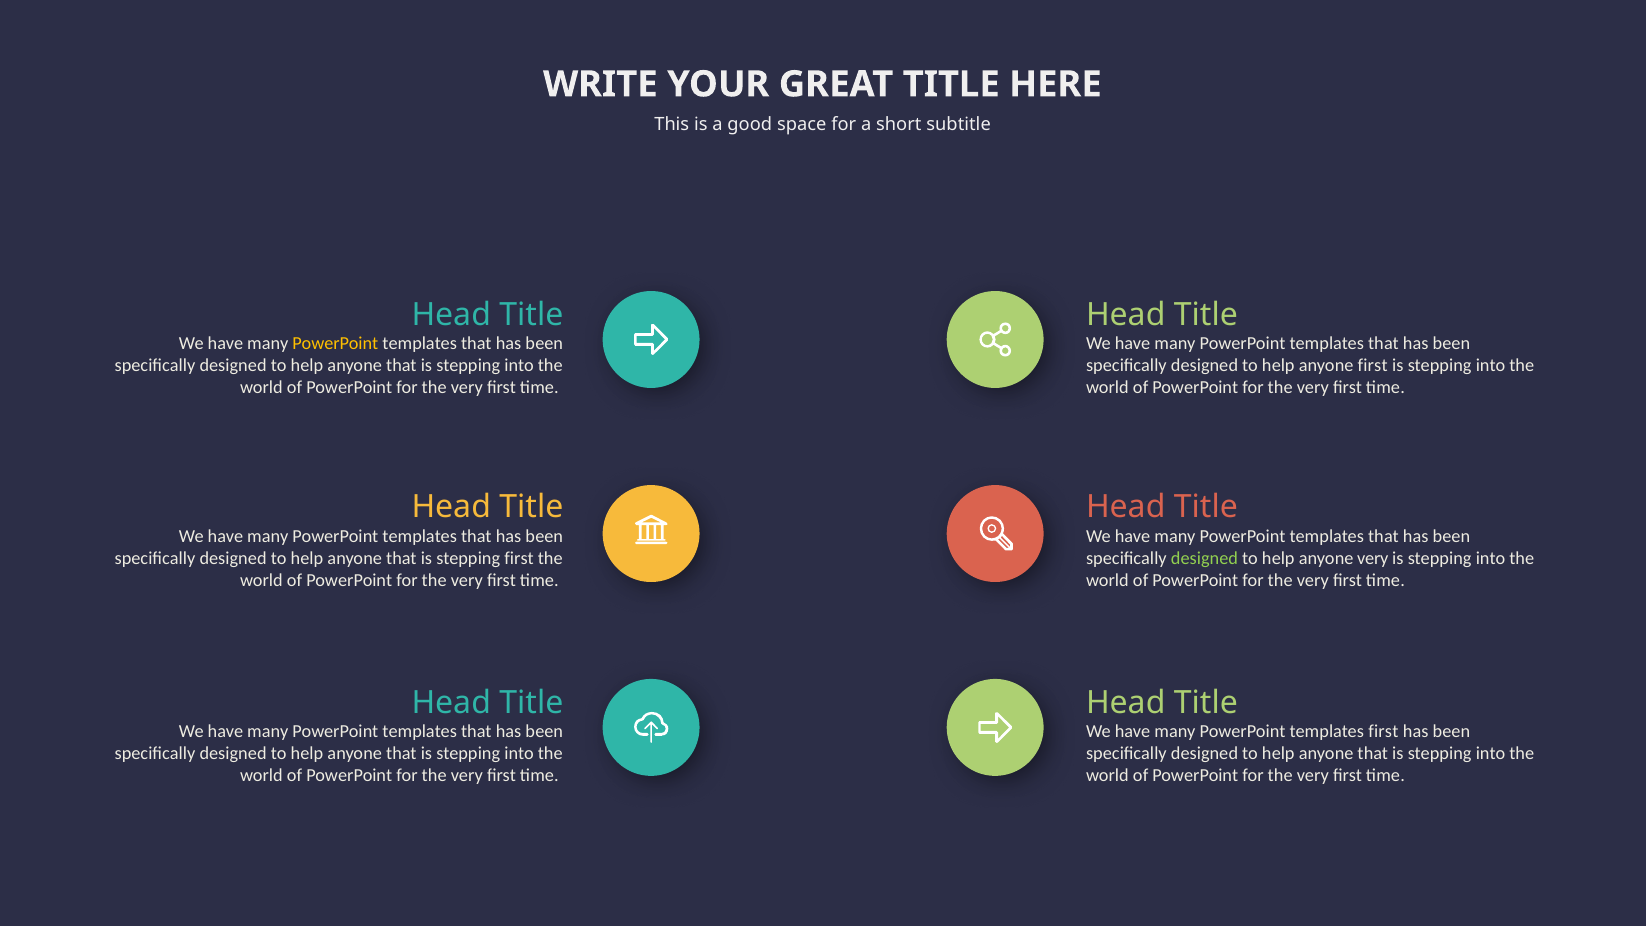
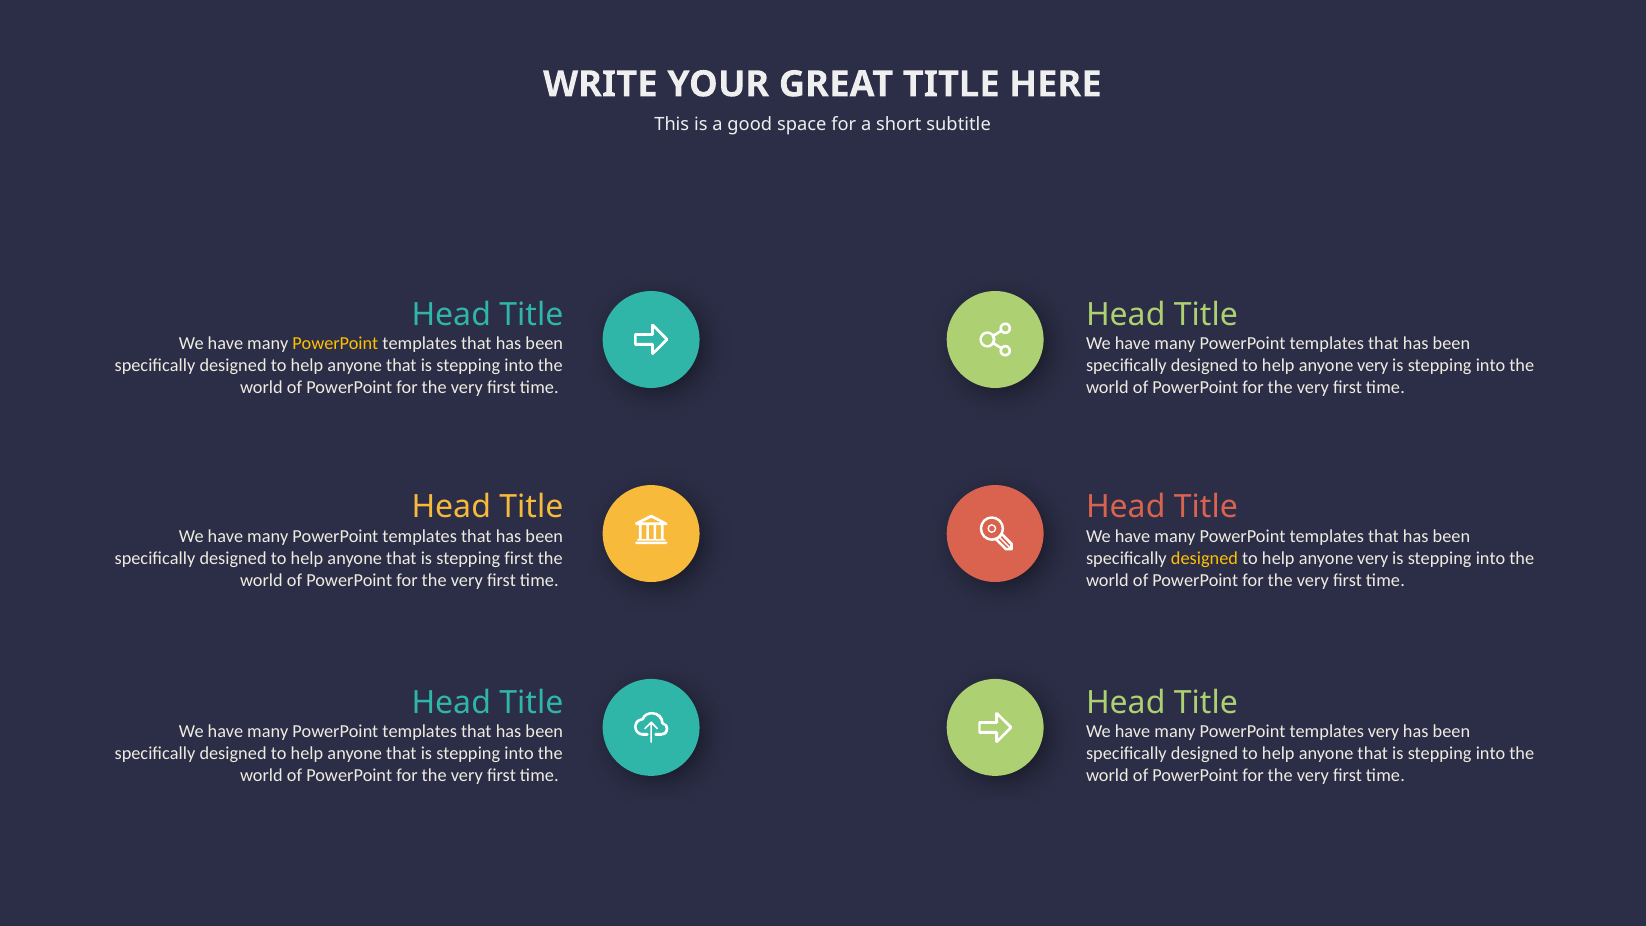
first: first -> very (1373, 365)
designed colour: light green -> yellow (1205, 558)
templates first: first -> very (1384, 732)
